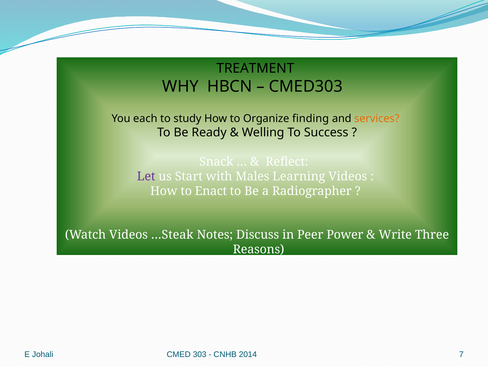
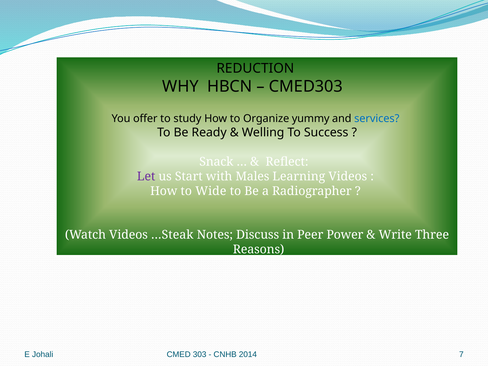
TREATMENT: TREATMENT -> REDUCTION (255, 68)
each: each -> offer (145, 119)
finding: finding -> yummy (311, 119)
services colour: orange -> blue (377, 119)
Enact: Enact -> Wide (211, 191)
